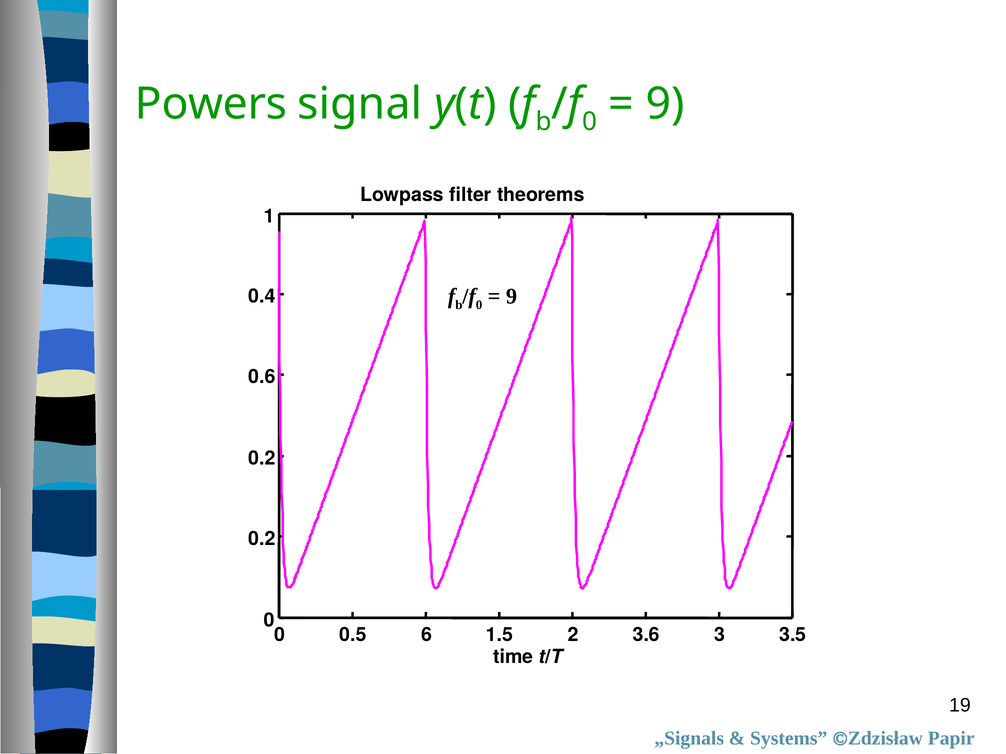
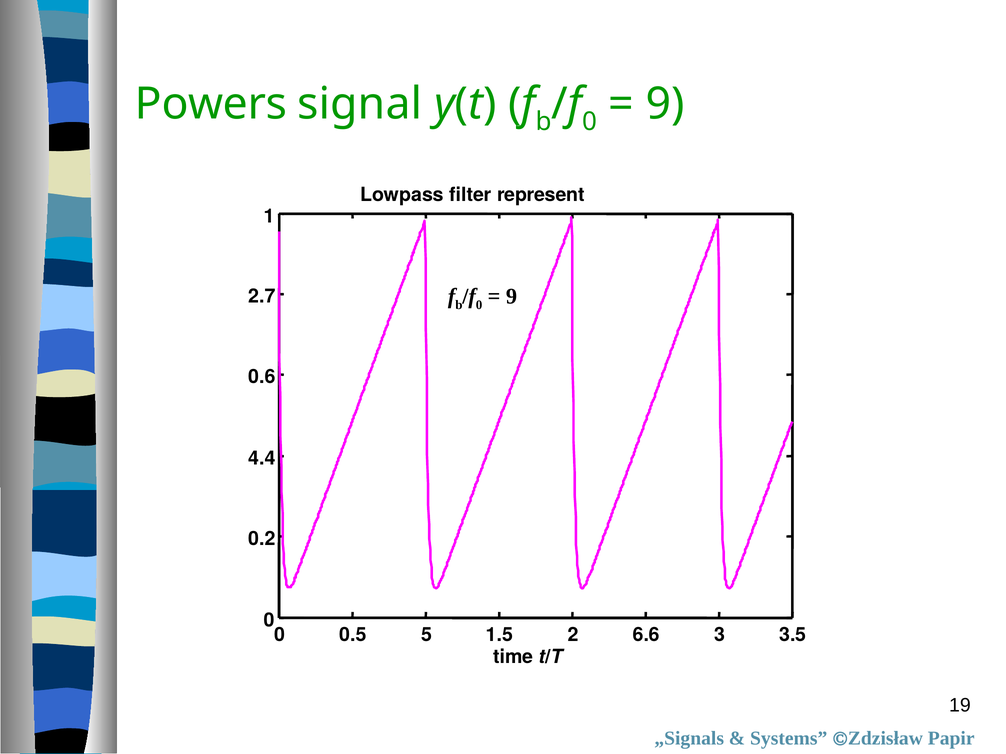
theorems: theorems -> represent (541, 195)
0.4: 0.4 -> 2.7 (262, 297)
0.2: 0.2 -> 4.4 (262, 459)
6: 6 -> 5 (426, 635)
3.6: 3.6 -> 6.6 (646, 635)
